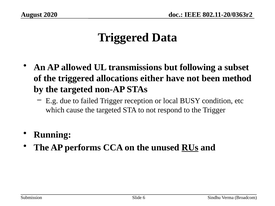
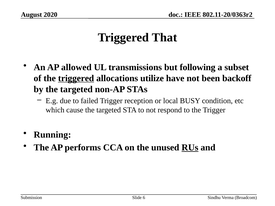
Data: Data -> That (165, 38)
triggered underline: none -> present (76, 78)
either: either -> utilize (152, 78)
method: method -> backoff (237, 78)
